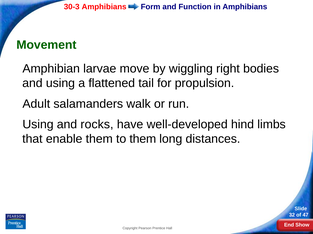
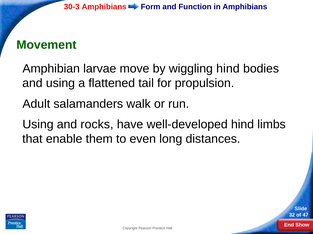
wiggling right: right -> hind (228, 69)
to them: them -> even (143, 139)
